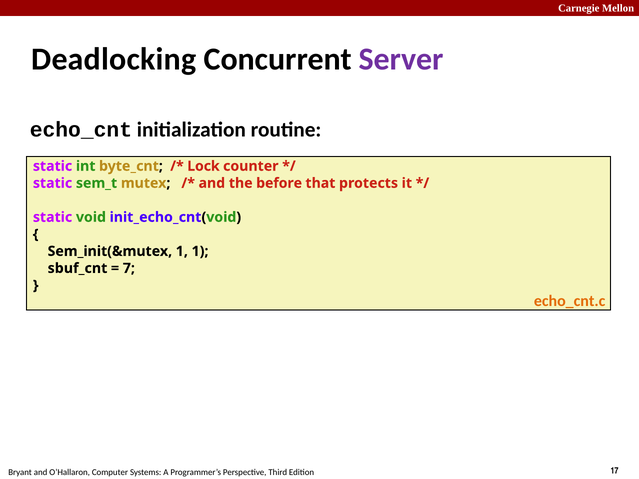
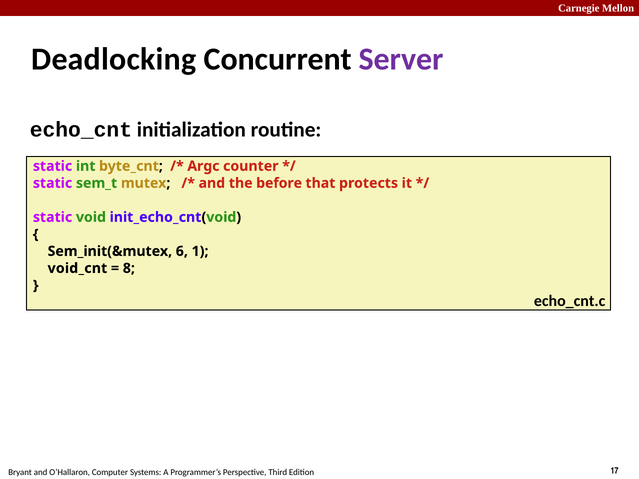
Lock: Lock -> Argc (203, 166)
Sem_init(&mutex 1: 1 -> 6 (182, 251)
sbuf_cnt: sbuf_cnt -> void_cnt (77, 268)
7: 7 -> 8 (129, 268)
echo_cnt.c colour: orange -> black (570, 301)
